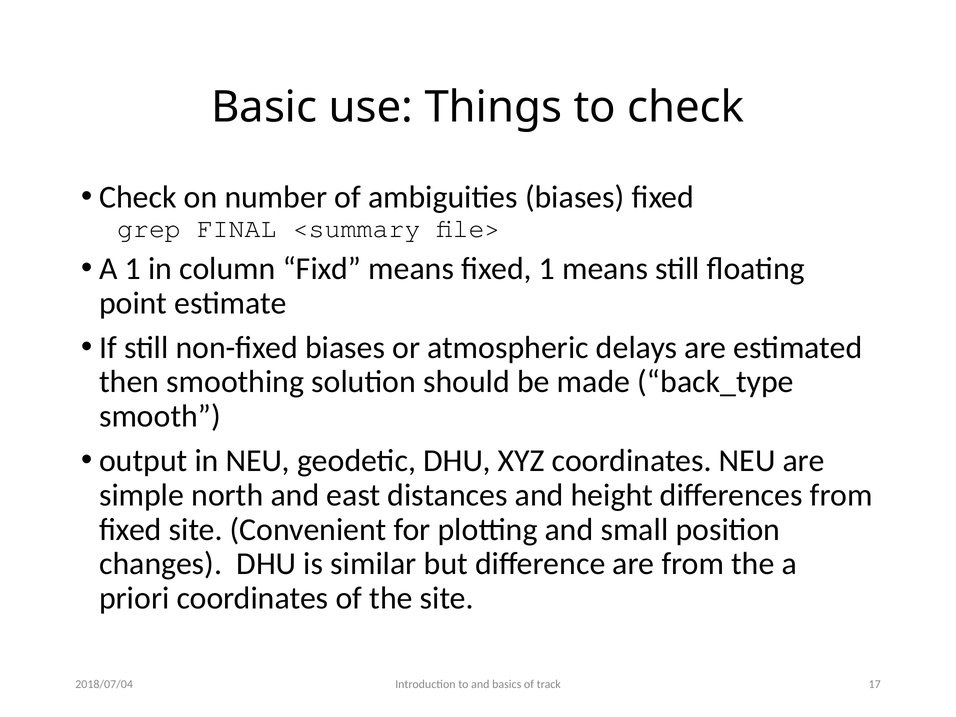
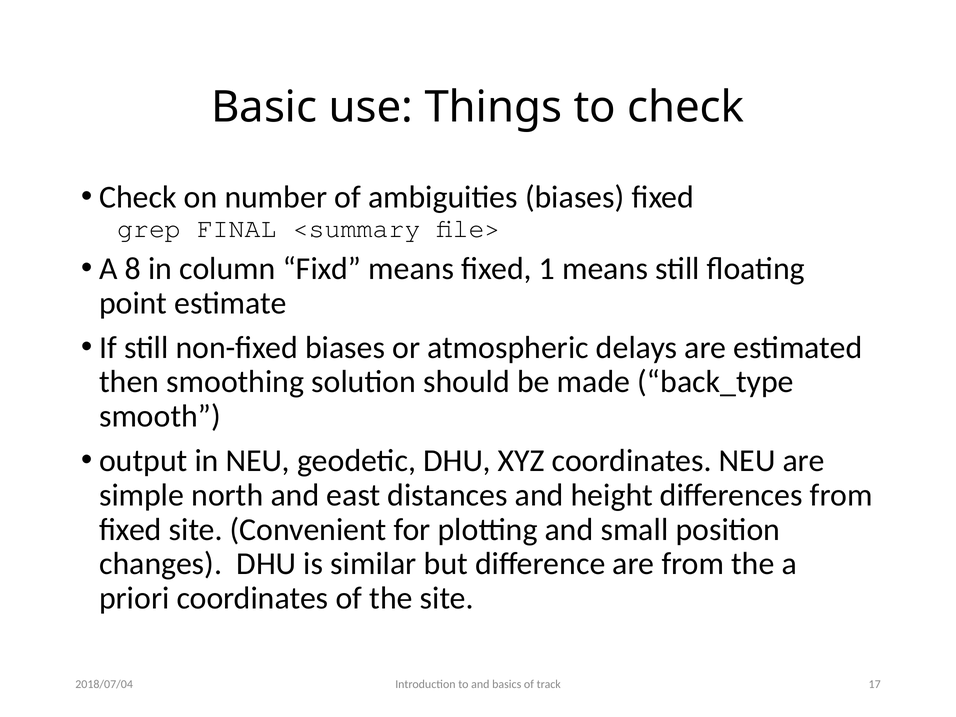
A 1: 1 -> 8 (133, 269)
